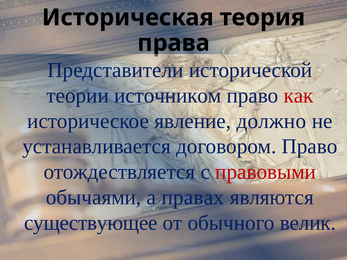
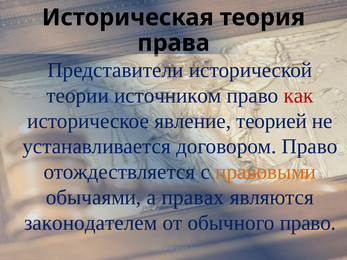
должно: должно -> теорией (272, 121)
правовыми colour: red -> orange (266, 172)
существующее: существующее -> законодателем (91, 223)
обычного велик: велик -> право (308, 223)
